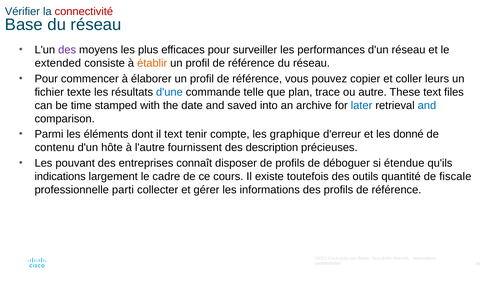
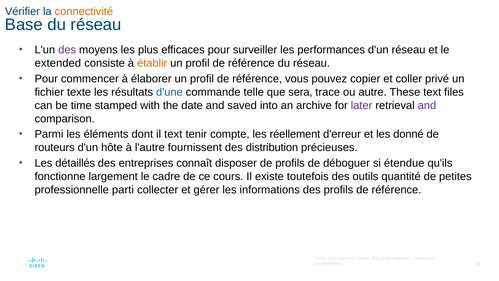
connectivité colour: red -> orange (84, 11)
leurs: leurs -> privé (437, 79)
plan: plan -> sera (300, 92)
later colour: blue -> purple (362, 105)
and colour: blue -> purple (427, 105)
graphique: graphique -> réellement (295, 134)
contenu: contenu -> routeurs (55, 147)
description: description -> distribution (272, 147)
pouvant: pouvant -> détaillés (75, 163)
indications: indications -> fonctionne (60, 176)
fiscale: fiscale -> petites (455, 176)
